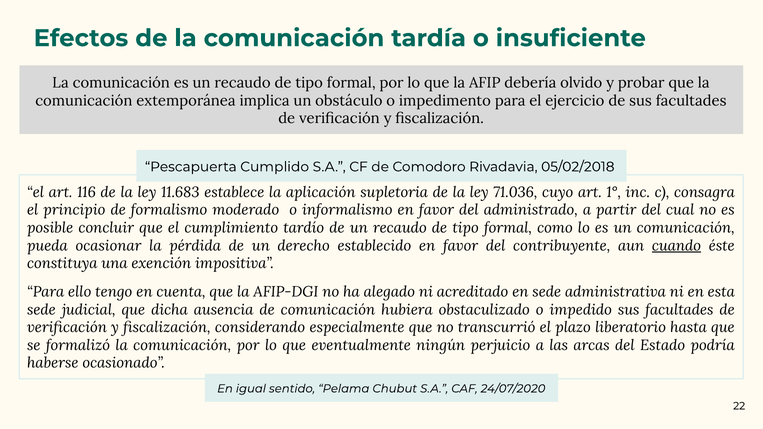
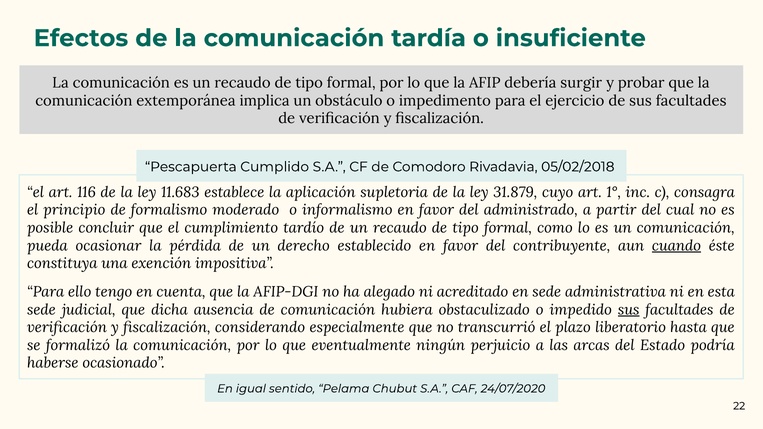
olvido: olvido -> surgir (581, 83)
71.036: 71.036 -> 31.879 (515, 192)
sus underline: none -> present (629, 310)
